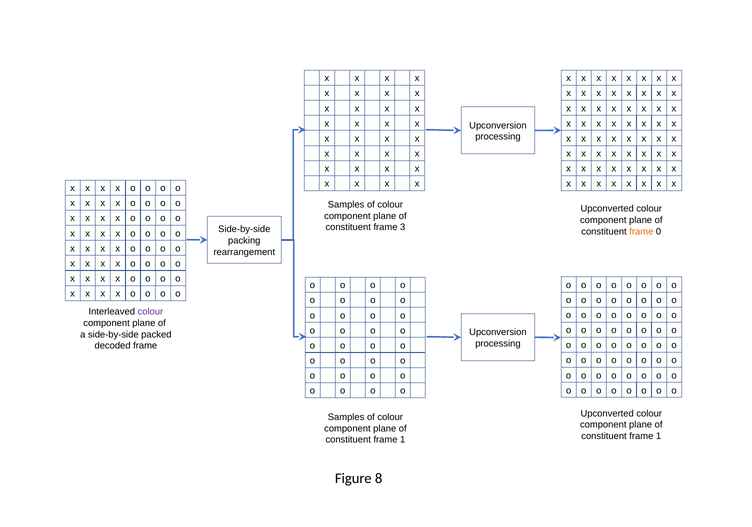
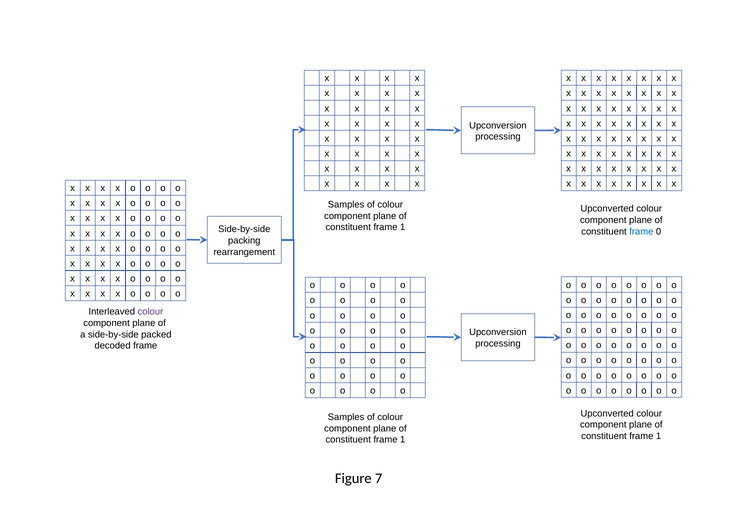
3: 3 -> 1 (403, 227)
frame colour: orange -> blue (641, 231)
8: 8 -> 7 (379, 478)
